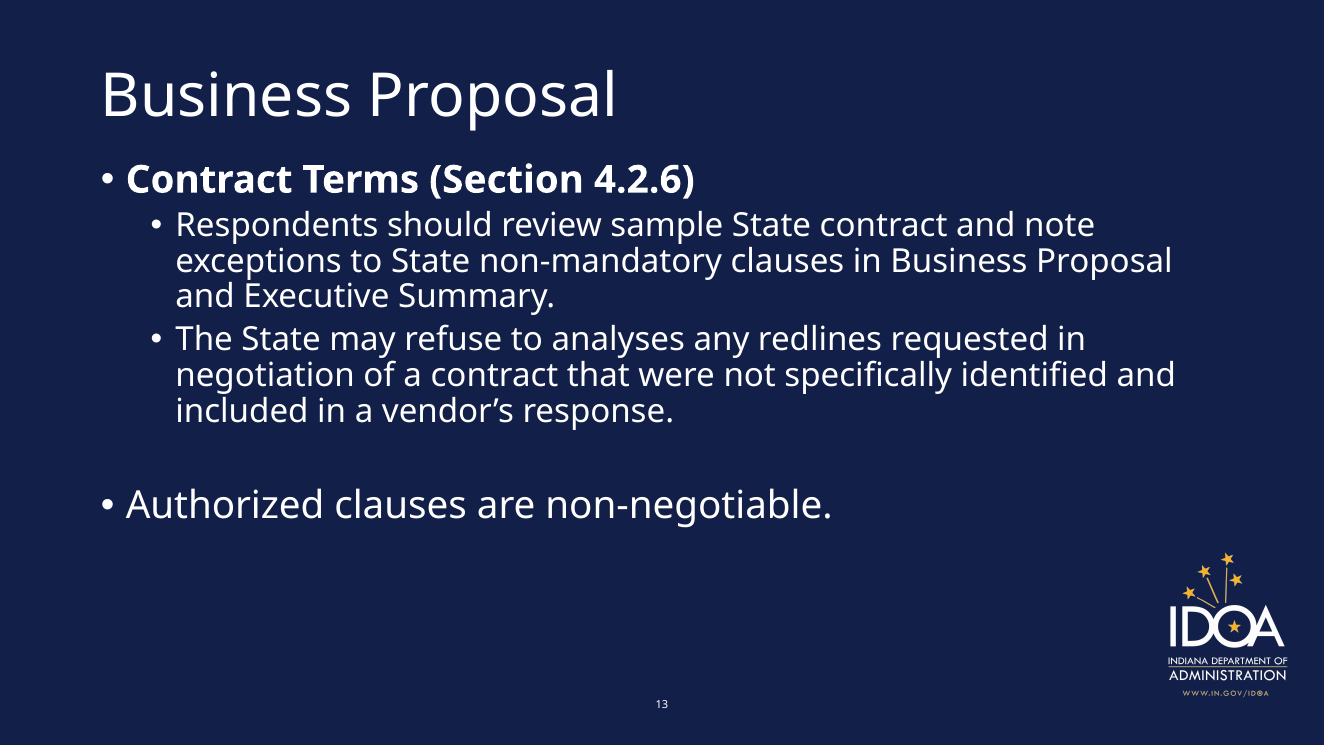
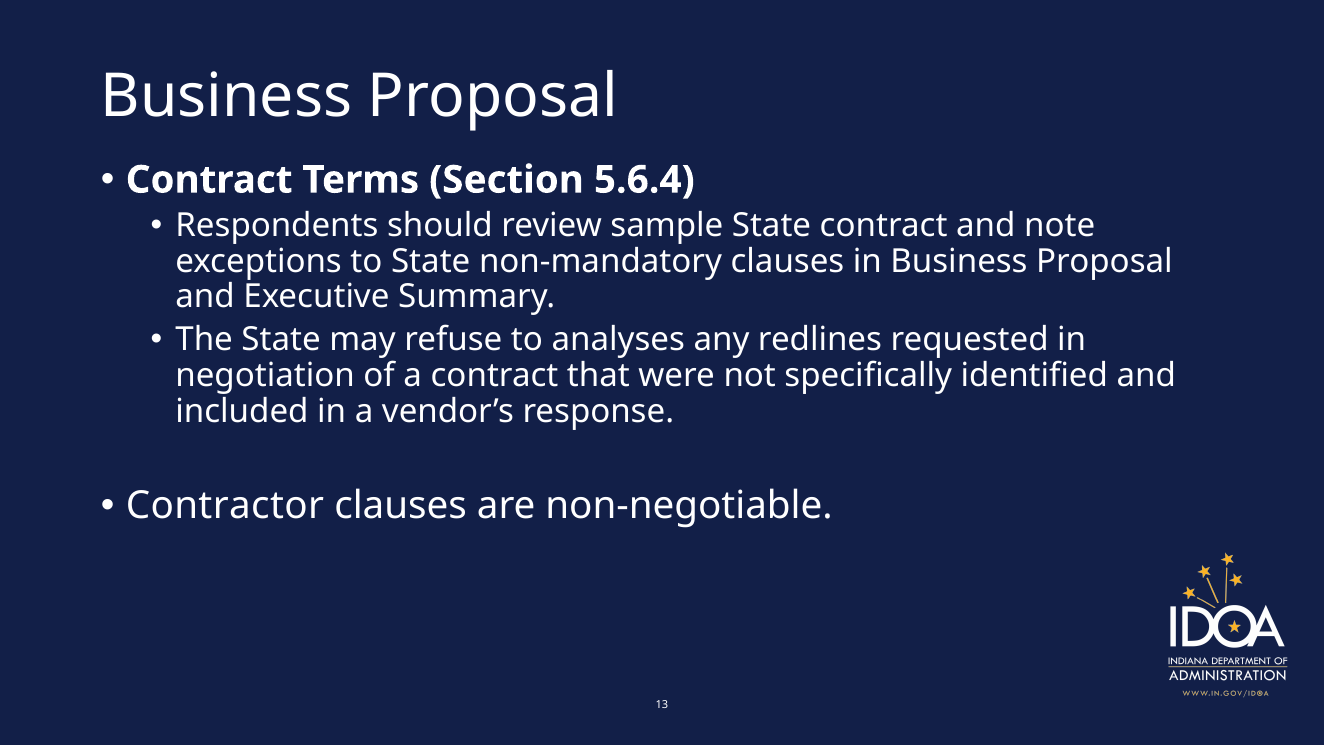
4.2.6: 4.2.6 -> 5.6.4 (644, 180)
Authorized: Authorized -> Contractor (225, 506)
